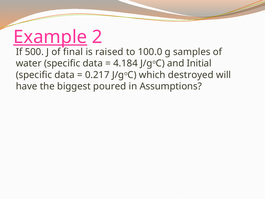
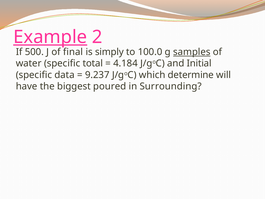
raised: raised -> simply (109, 52)
samples underline: none -> present (192, 52)
water specific data: data -> total (93, 63)
0.217: 0.217 -> 9.237 (97, 75)
destroyed: destroyed -> determine (191, 75)
Assumptions: Assumptions -> Surrounding (171, 86)
